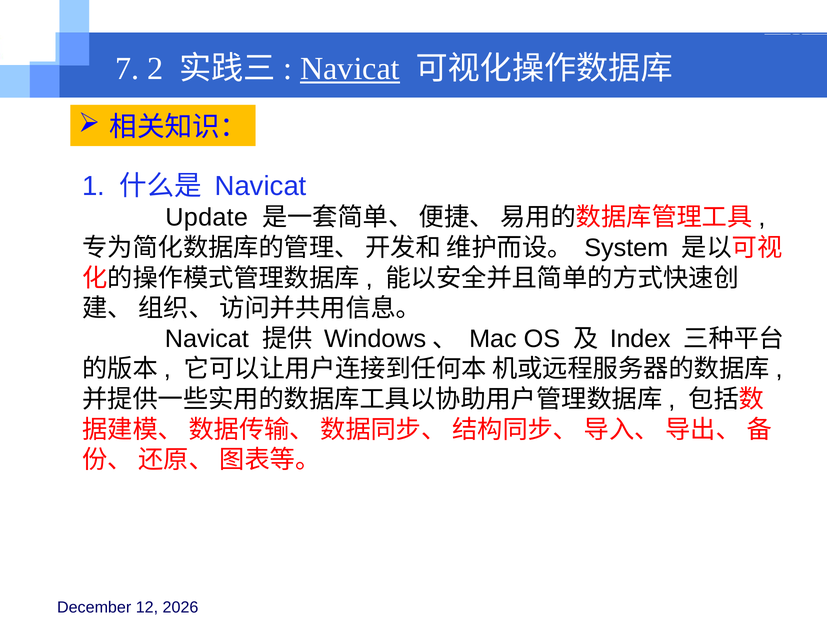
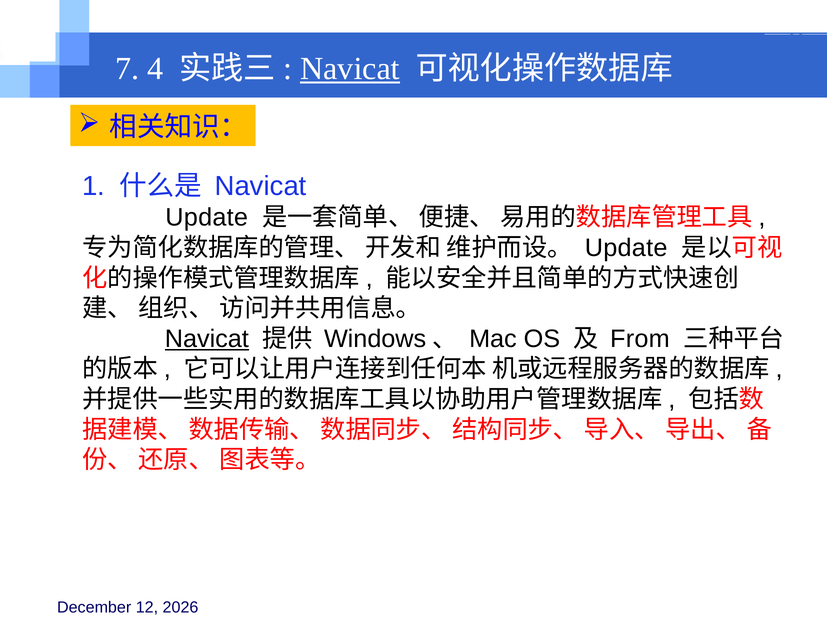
2: 2 -> 4 (156, 69)
System: System -> Update (626, 248)
Navicat underline: none -> present (207, 339)
Index: Index -> From (640, 339)
